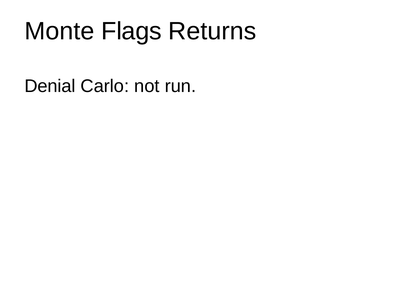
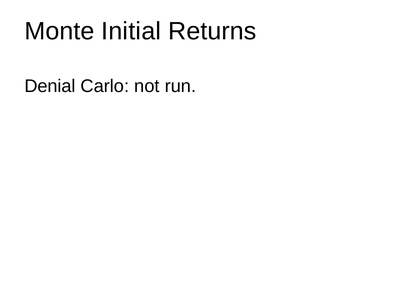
Flags: Flags -> Initial (131, 31)
